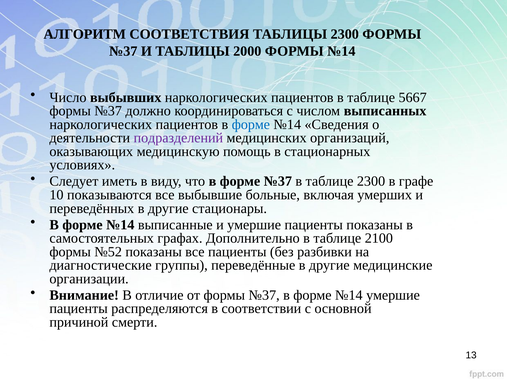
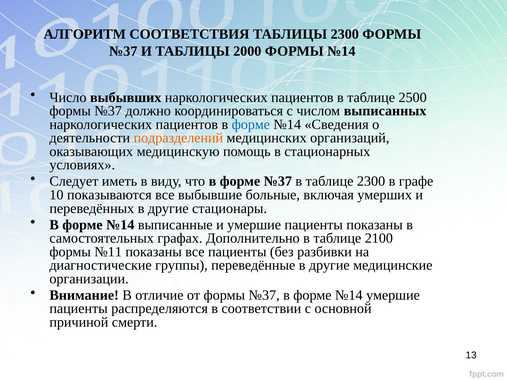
5667: 5667 -> 2500 (413, 97)
подразделений colour: purple -> orange (178, 138)
№52: №52 -> №11 (108, 252)
